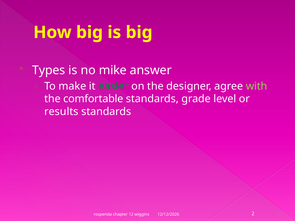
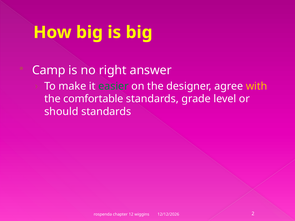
Types: Types -> Camp (49, 70)
mike: mike -> right (113, 70)
with colour: light green -> yellow (257, 86)
results: results -> should (61, 112)
